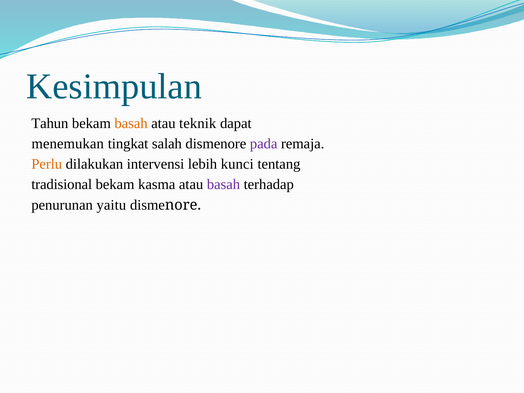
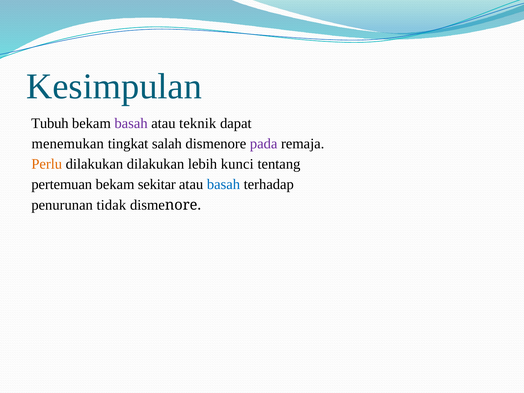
Tahun: Tahun -> Tubuh (50, 123)
basah colour: orange -> purple (131, 123)
dilakukan intervensi: intervensi -> dilakukan (156, 164)
tradisional: tradisional -> pertemuan (62, 184)
kasma: kasma -> sekitar (157, 184)
basah colour: purple -> blue (223, 184)
yaitu: yaitu -> tidak (111, 205)
